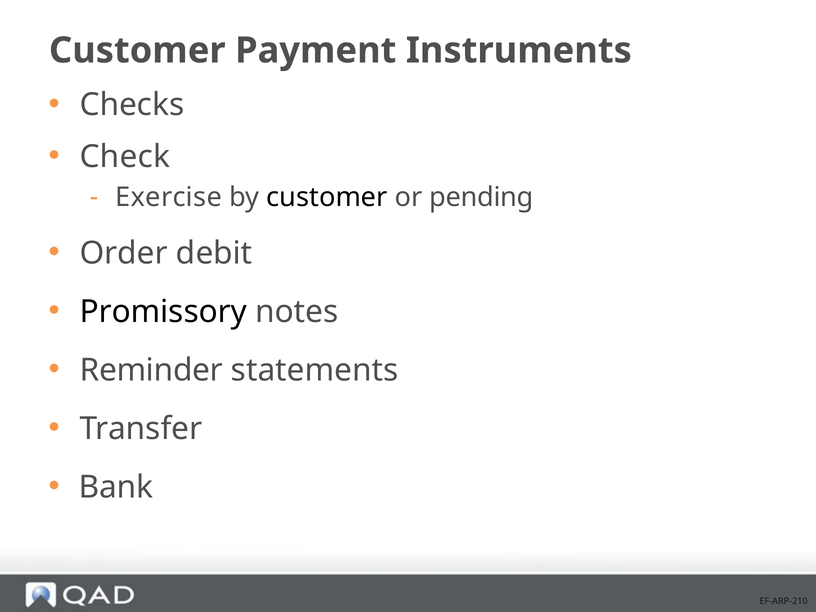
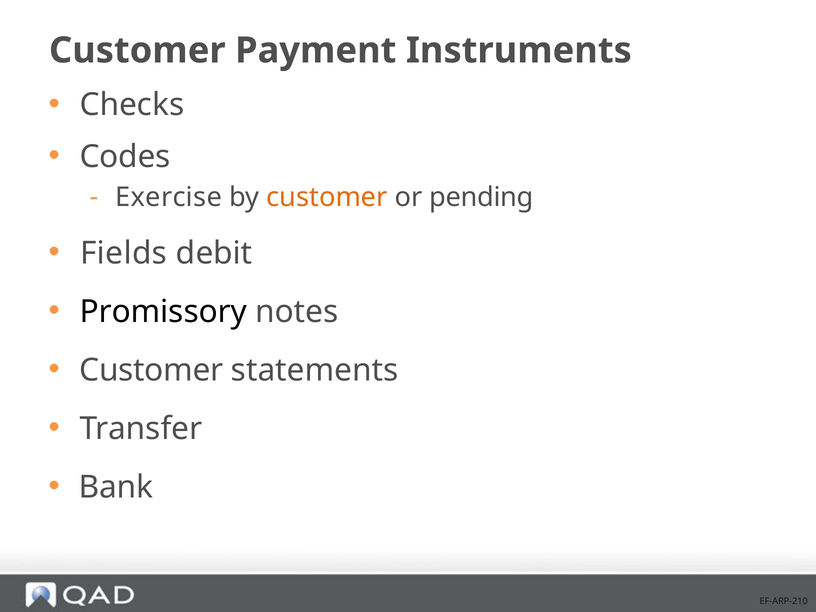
Check: Check -> Codes (125, 157)
customer colour: black -> orange (327, 197)
Order: Order -> Fields (124, 253)
Reminder: Reminder -> Customer (151, 370)
